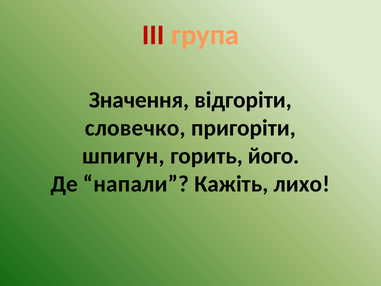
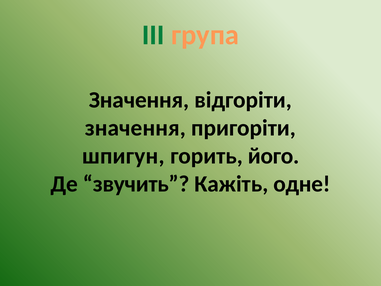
III colour: red -> green (153, 35)
словечко: словечко -> значення (135, 128)
напали: напали -> звучить (136, 184)
лихо: лихо -> одне (302, 184)
